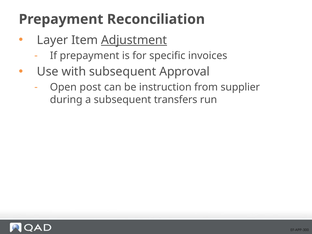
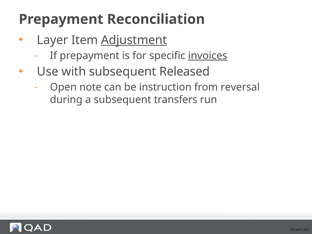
invoices underline: none -> present (208, 56)
Approval: Approval -> Released (185, 72)
post: post -> note (90, 87)
supplier: supplier -> reversal (240, 87)
